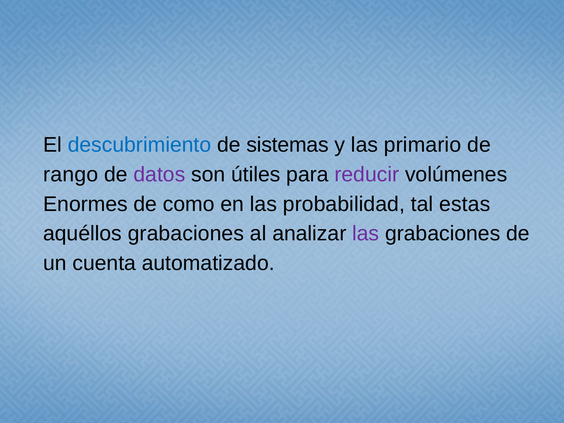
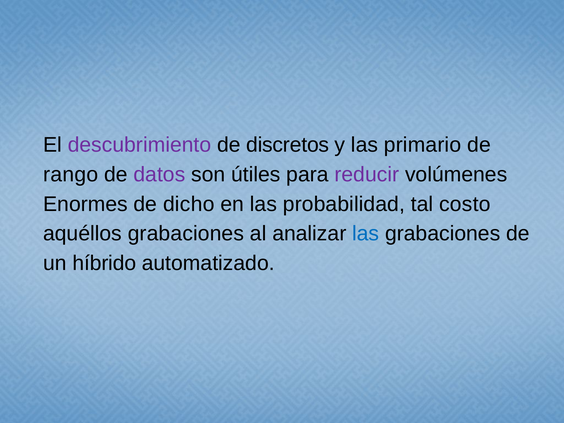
descubrimiento colour: blue -> purple (139, 145)
sistemas: sistemas -> discretos (288, 145)
como: como -> dicho (189, 204)
estas: estas -> costo (465, 204)
las colour: purple -> blue (366, 234)
cuenta: cuenta -> híbrido (104, 263)
